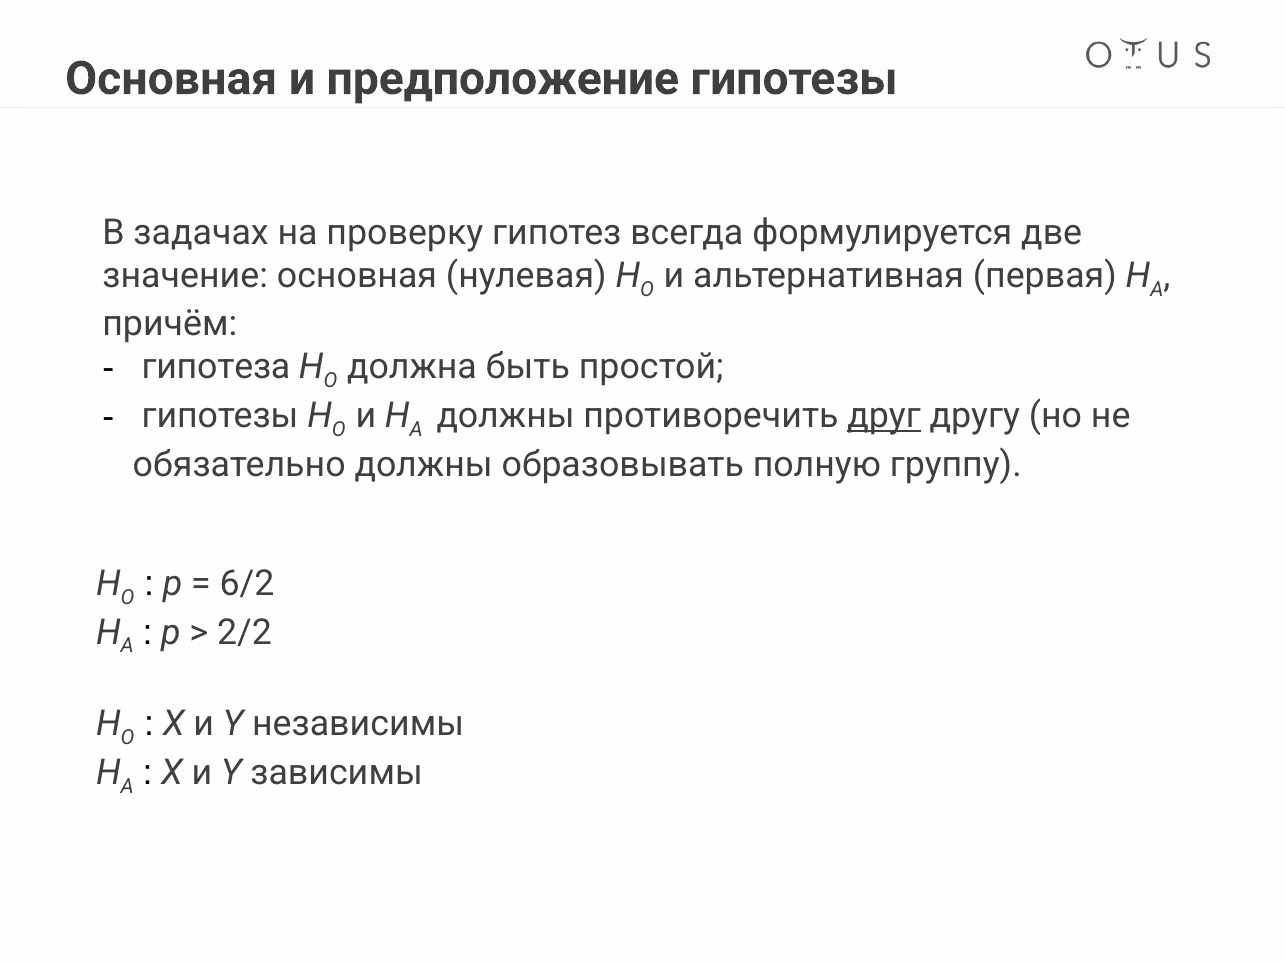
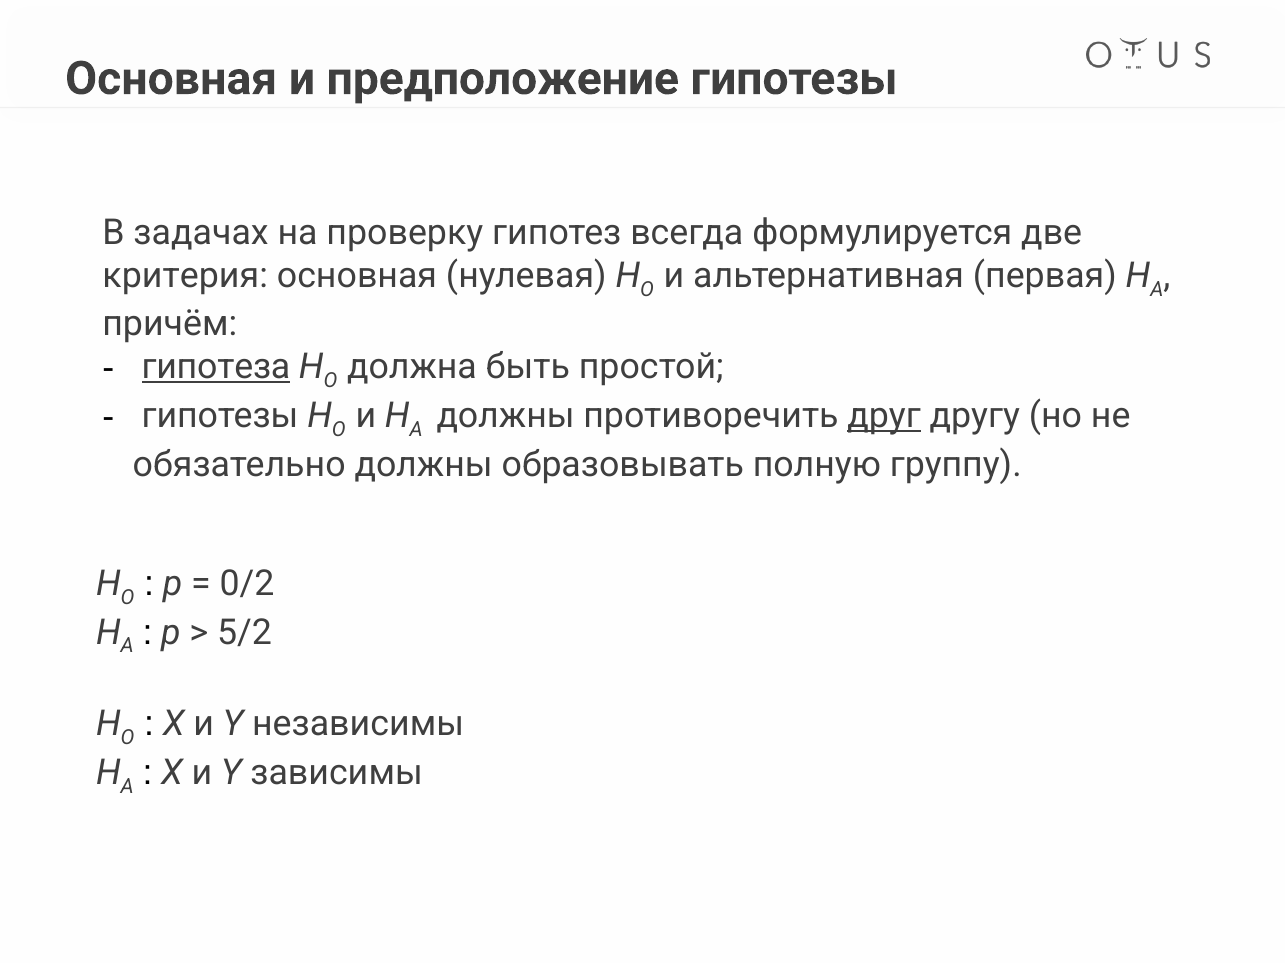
значение: значение -> критерия (185, 276)
гипотеза underline: none -> present (216, 367)
6/2: 6/2 -> 0/2 (247, 584)
2/2: 2/2 -> 5/2 (244, 633)
